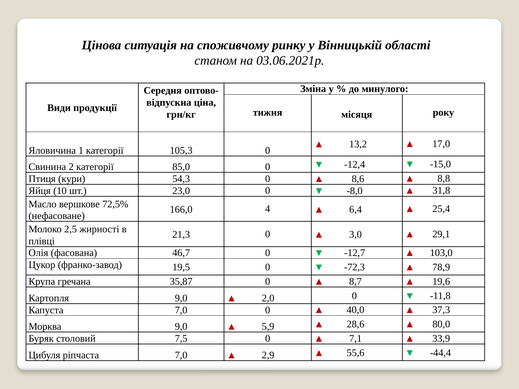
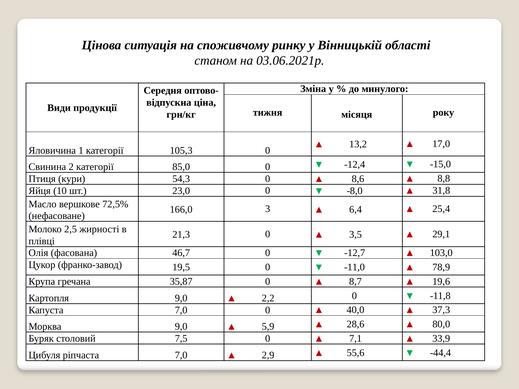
4: 4 -> 3 (268, 209)
3,0: 3,0 -> 3,5 (356, 235)
-72,3: -72,3 -> -11,0 (354, 267)
2,0: 2,0 -> 2,2 (268, 298)
